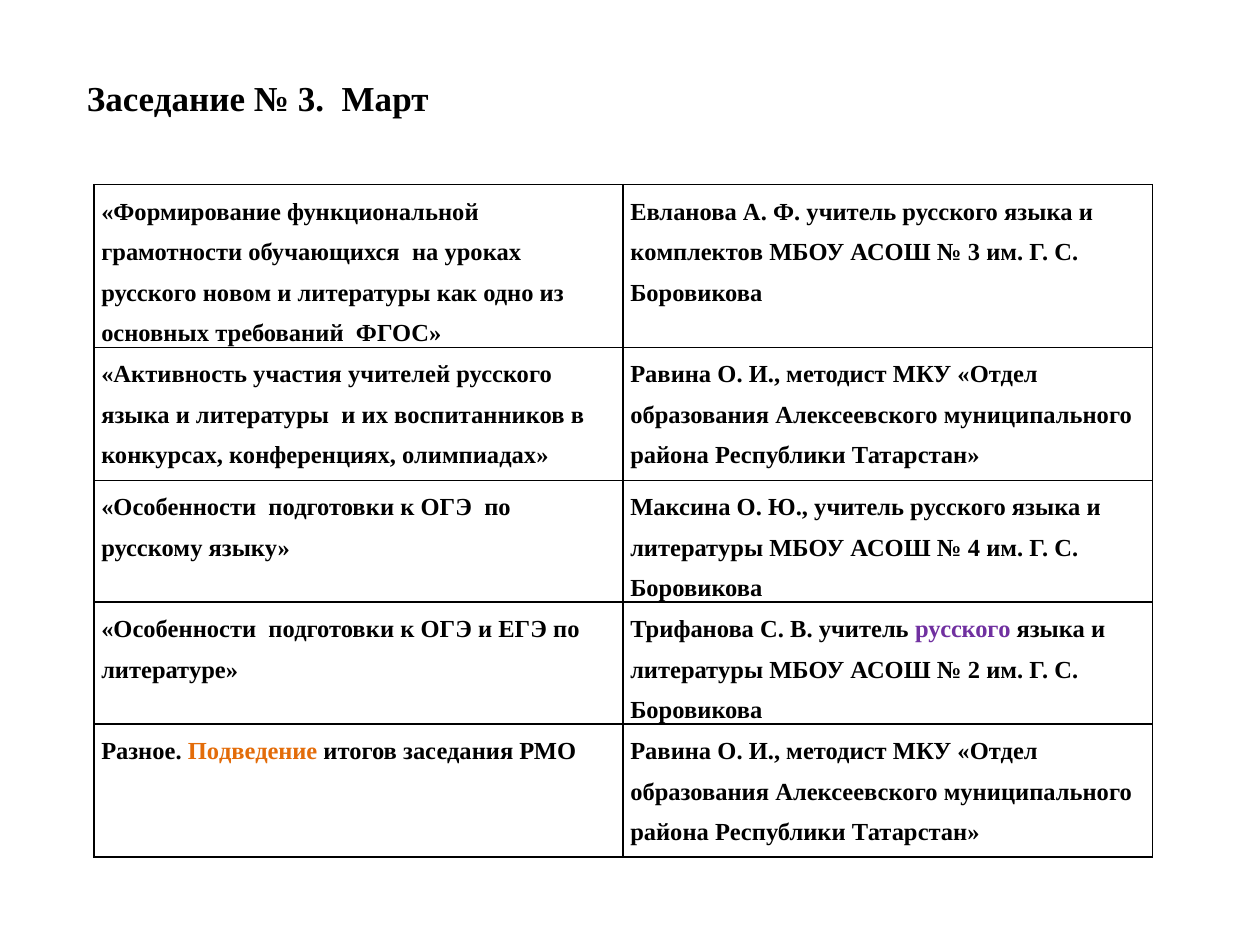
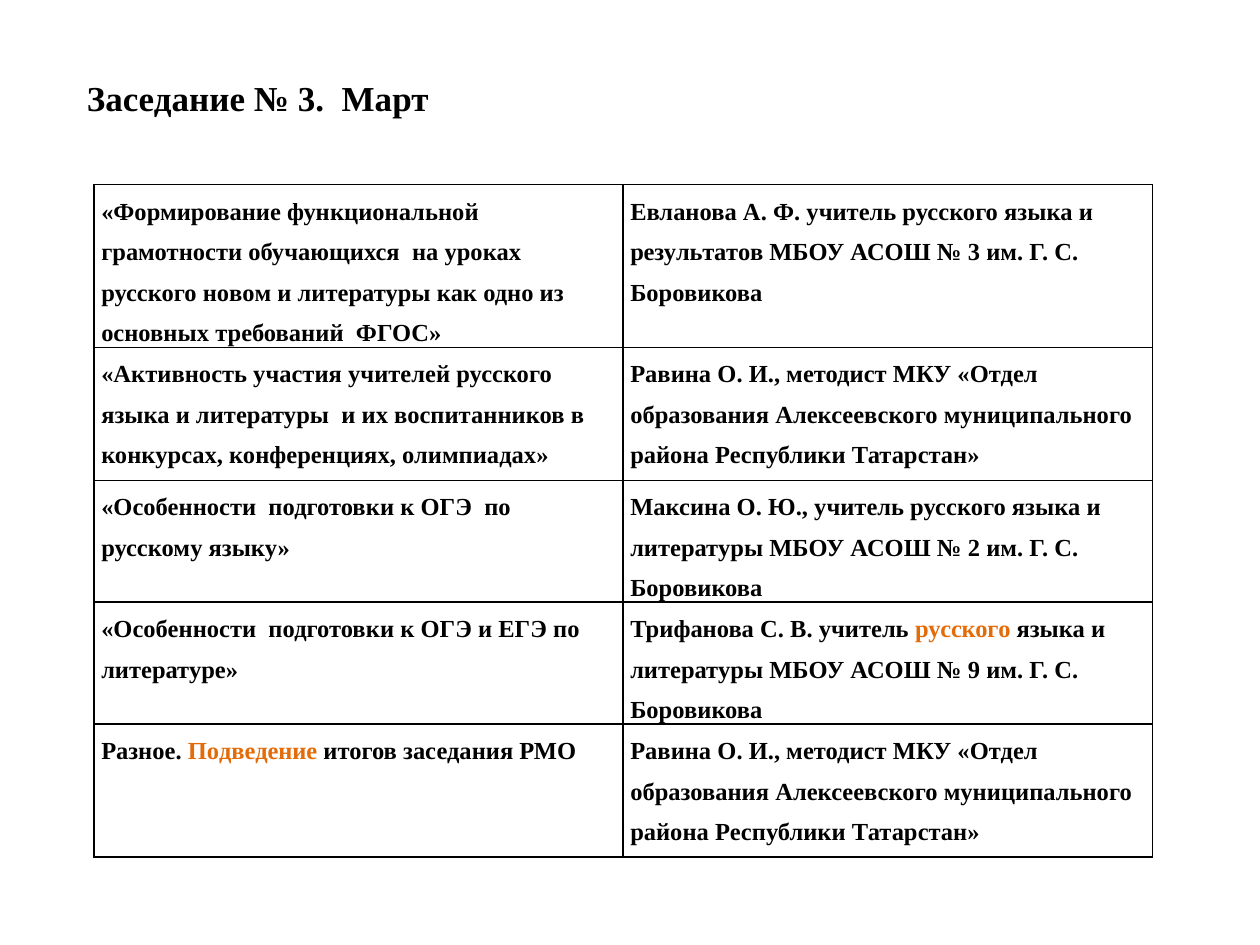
комплектов: комплектов -> результатов (697, 253)
4: 4 -> 2 (974, 548)
русского colour: purple -> orange (963, 630)
2: 2 -> 9 (974, 670)
